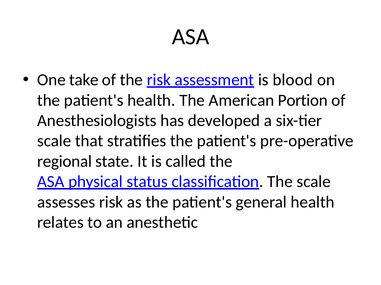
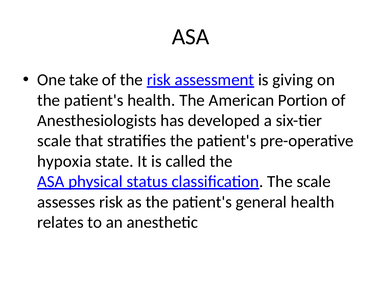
blood: blood -> giving (293, 80)
regional: regional -> hypoxia (64, 162)
